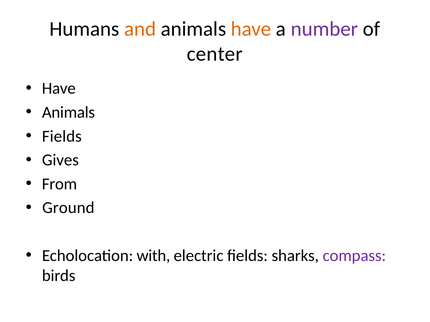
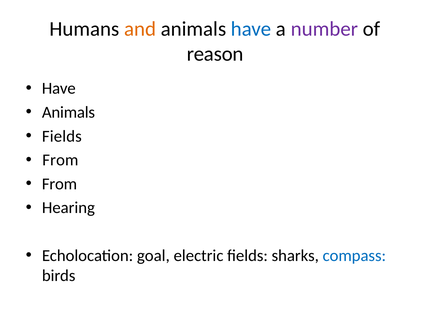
have colour: orange -> blue (251, 29)
center: center -> reason (215, 54)
Gives: Gives -> From (60, 160)
Ground: Ground -> Hearing (68, 208)
with: with -> goal (153, 256)
compass colour: purple -> blue (354, 256)
